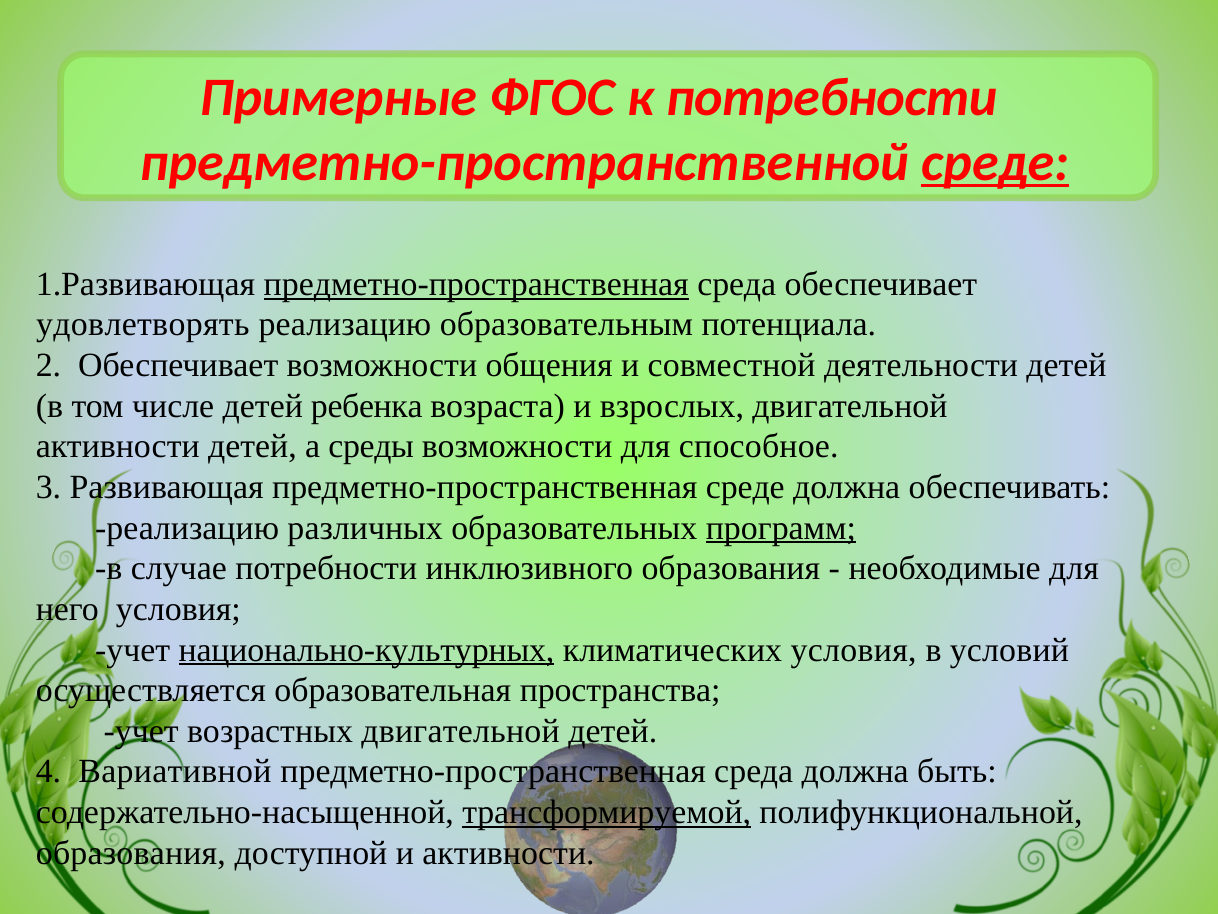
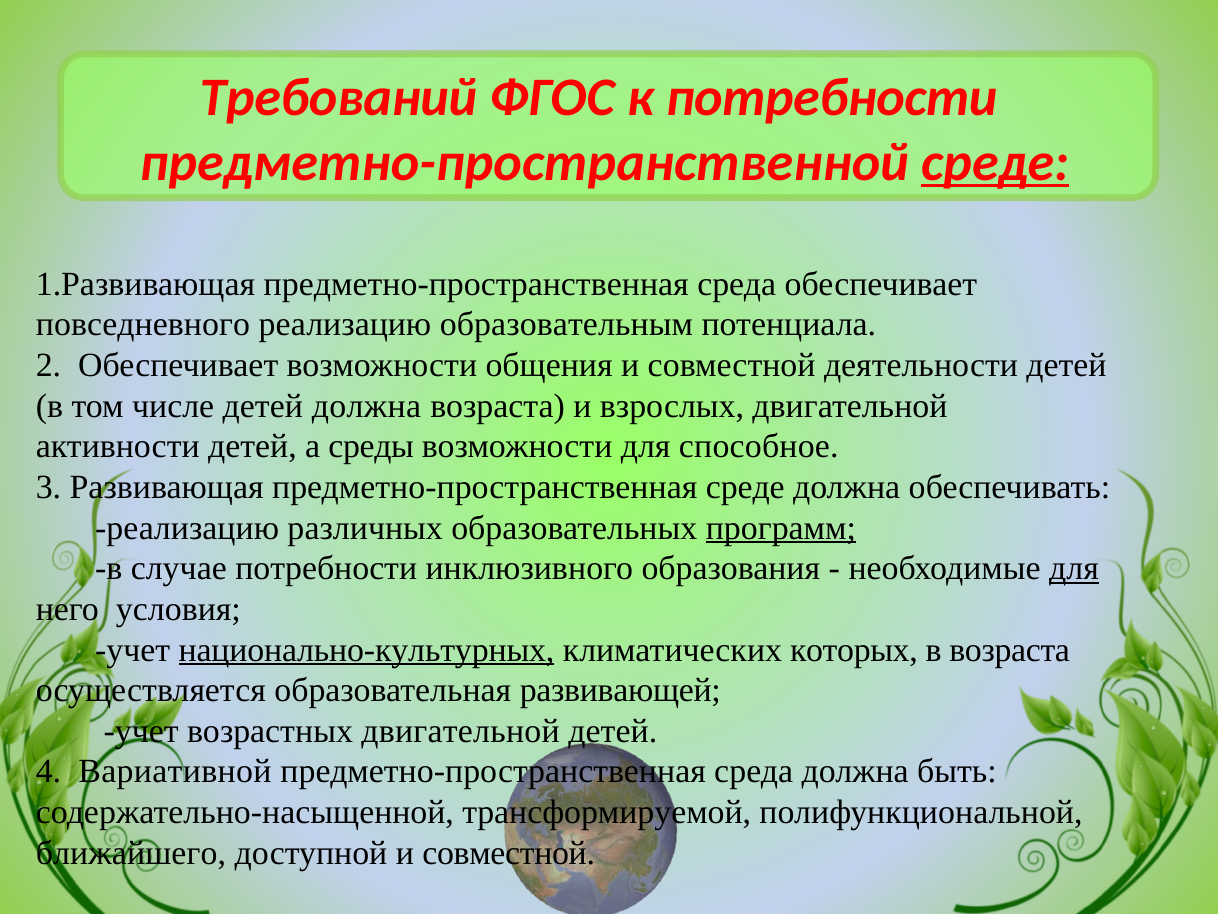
Примерные: Примерные -> Требований (338, 97)
предметно-пространственная underline: present -> none (476, 284)
удовлетворять: удовлетворять -> повседневного (143, 325)
детей ребенка: ребенка -> должна (366, 406)
для underline: none -> present (1074, 568)
климатических условия: условия -> которых (854, 649)
в условий: условий -> возраста (1010, 649)
пространства: пространства -> развивающей (620, 690)
трансформируемой underline: present -> none (607, 812)
образования: образования -> ближайшего (131, 853)
доступной и активности: активности -> совместной (509, 853)
